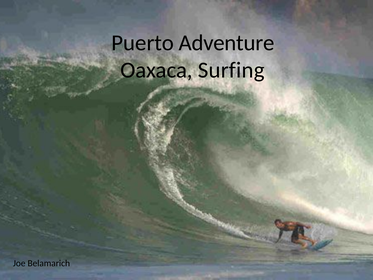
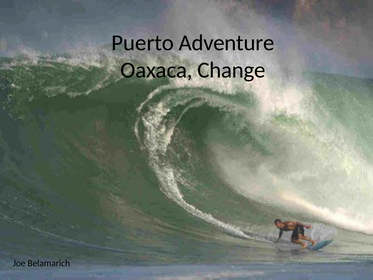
Surfing: Surfing -> Change (231, 70)
